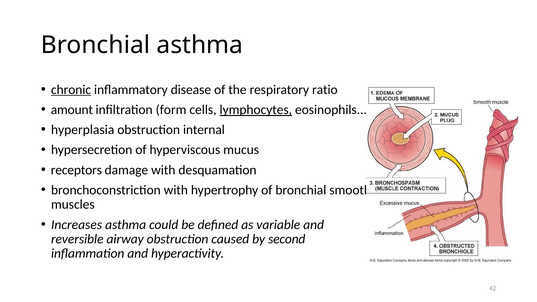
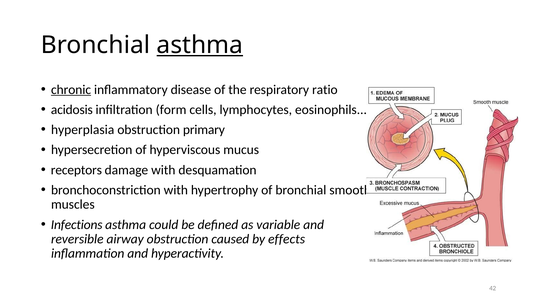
asthma underline: none -> present (200, 45)
amount: amount -> acidosis (72, 110)
lymphocytes underline: present -> none (256, 110)
internal: internal -> primary (204, 130)
Increases: Increases -> Infections (77, 225)
second: second -> effects (287, 239)
